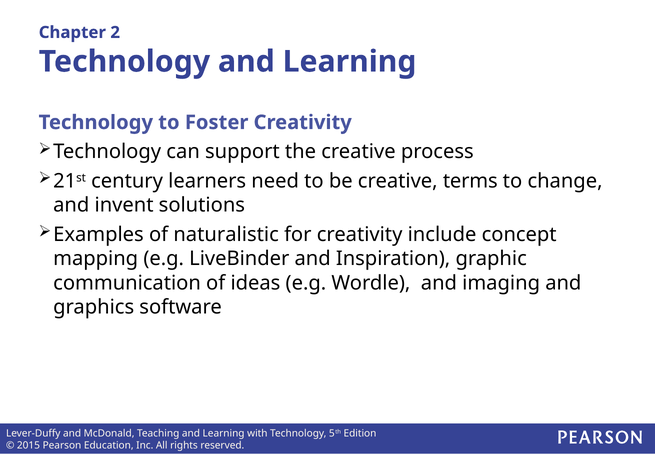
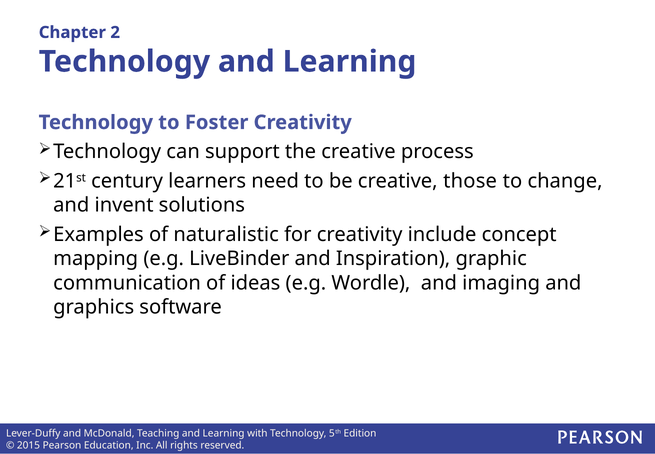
terms: terms -> those (470, 181)
